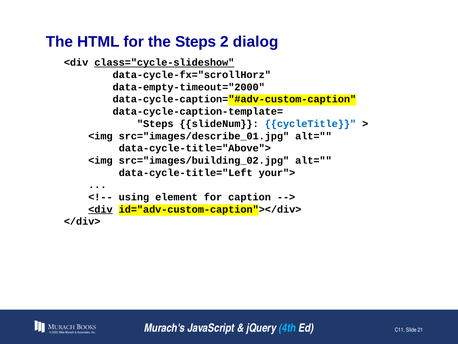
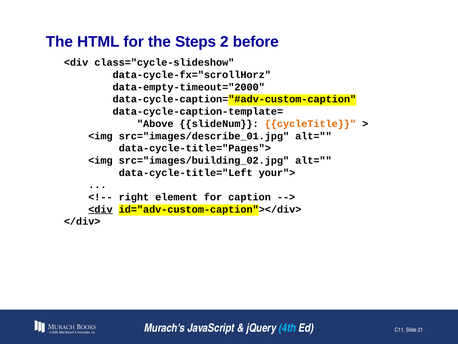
dialog: dialog -> before (256, 42)
class="cycle-slideshow underline: present -> none (164, 63)
Steps: Steps -> Above (155, 124)
cycleTitle colour: blue -> orange (310, 124)
data-cycle-title="Above">: data-cycle-title="Above"> -> data-cycle-title="Pages"> (195, 148)
using: using -> right (134, 197)
